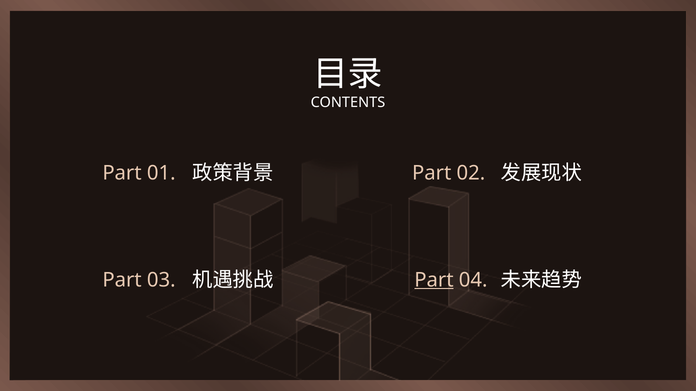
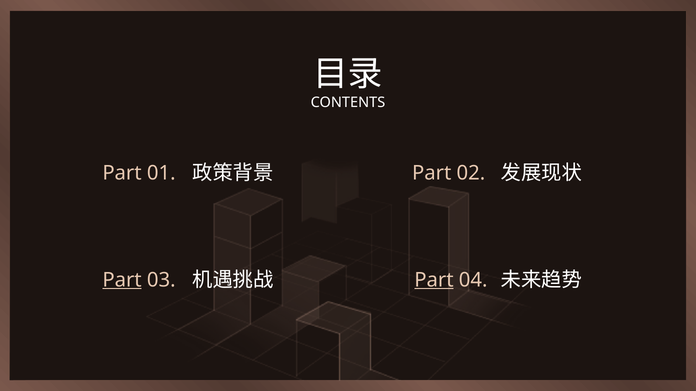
Part underline: none -> present (122, 280)
